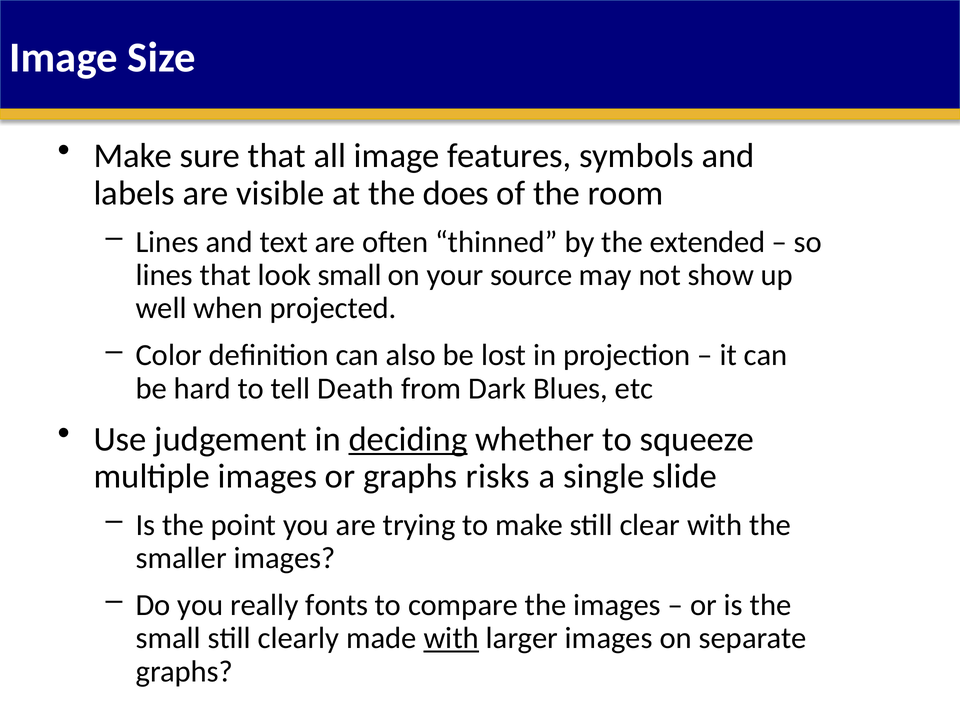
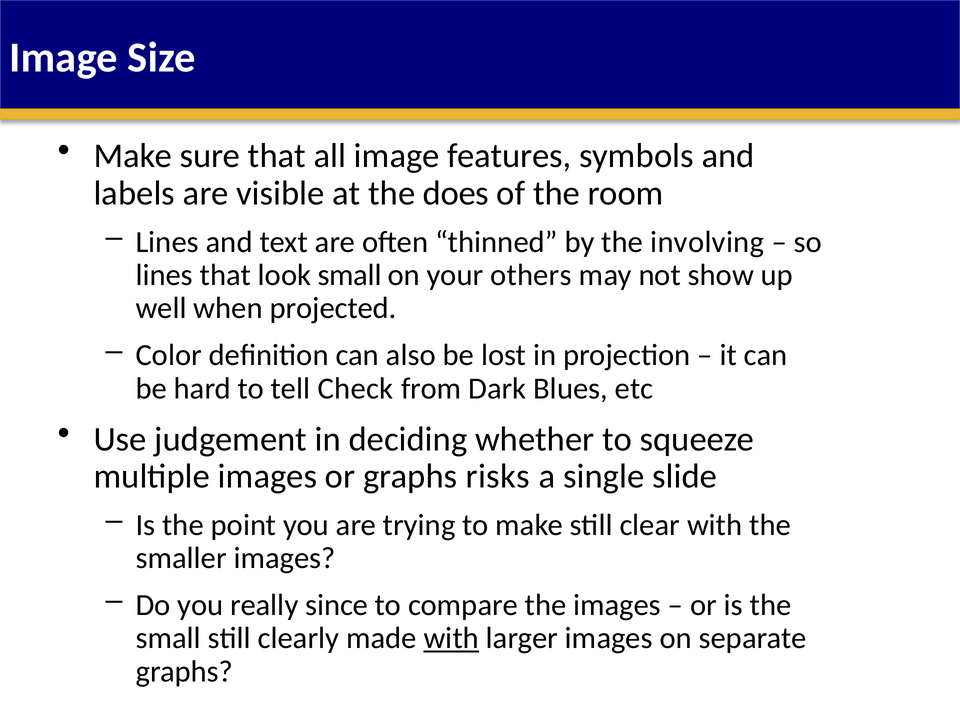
extended: extended -> involving (707, 242)
source: source -> others (531, 275)
Death: Death -> Check (356, 388)
deciding underline: present -> none (408, 439)
fonts: fonts -> since (337, 605)
